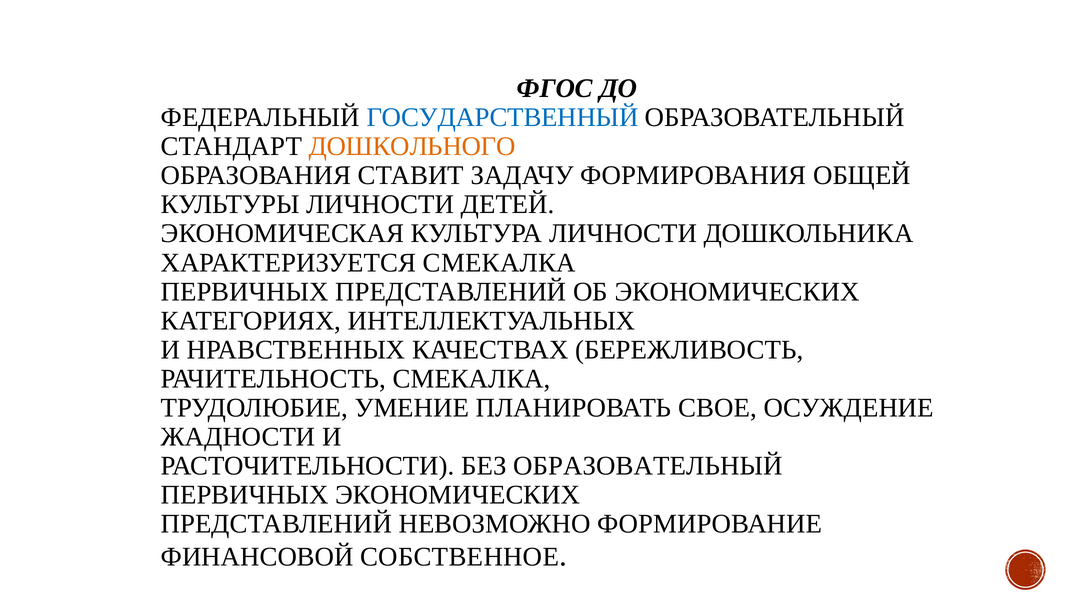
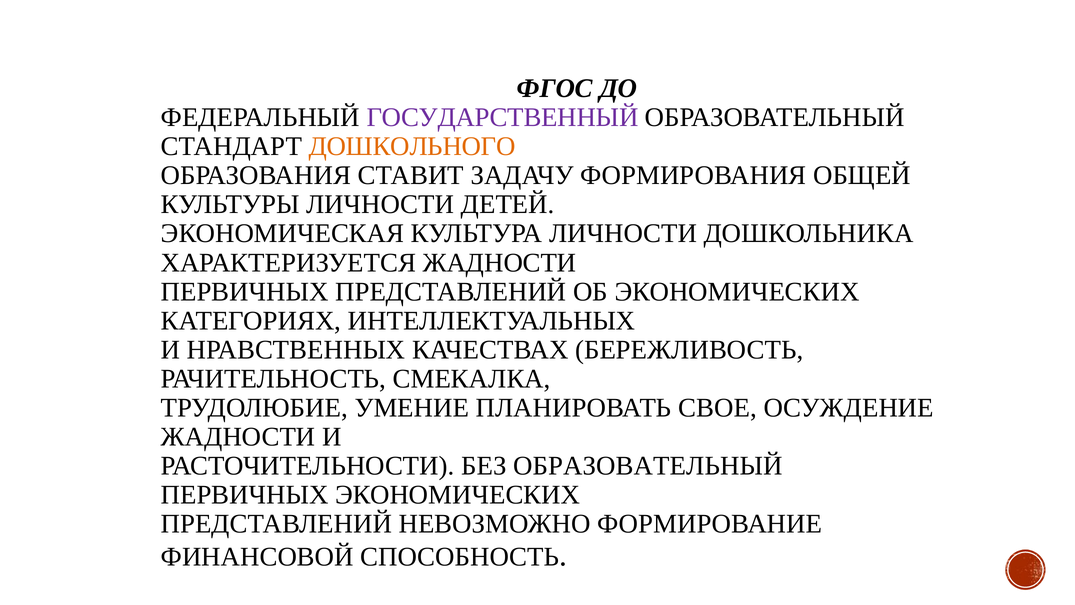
ГОСУДАРСТВЕННЫЙ colour: blue -> purple (503, 117)
ХАРАКТЕРИЗУЕТСЯ СМЕКАЛКА: СМЕКАЛКА -> ЖАДНОСТИ (500, 262)
СОБСТВЕННОЕ: СОБСТВЕННОЕ -> СПОСОБНОСТЬ (460, 556)
